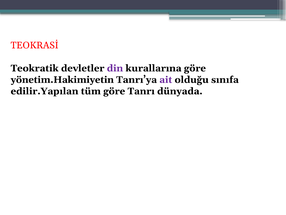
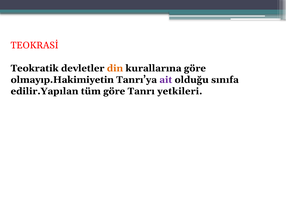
din colour: purple -> orange (115, 68)
yönetim.Hakimiyetin: yönetim.Hakimiyetin -> olmayıp.Hakimiyetin (62, 80)
dünyada: dünyada -> yetkileri (180, 91)
